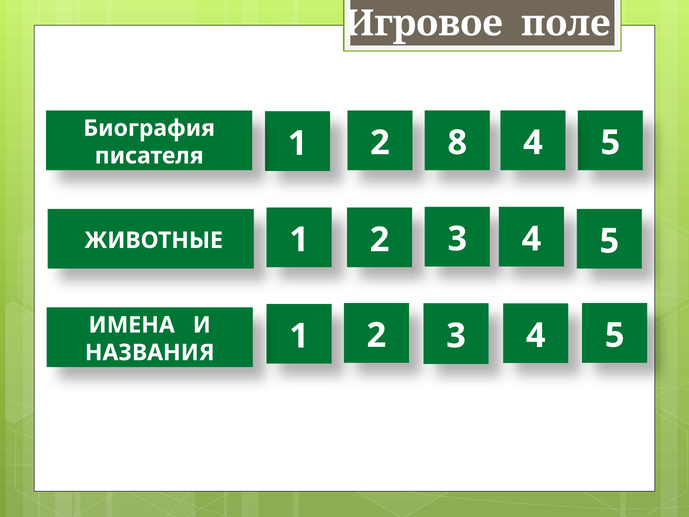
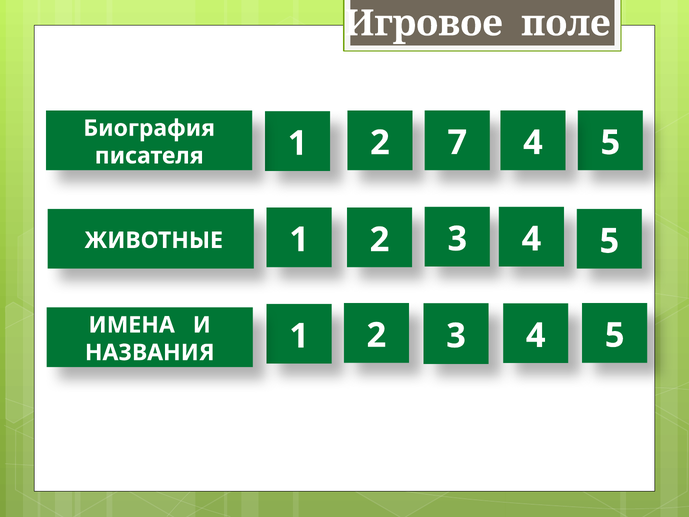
8: 8 -> 7 (457, 143)
